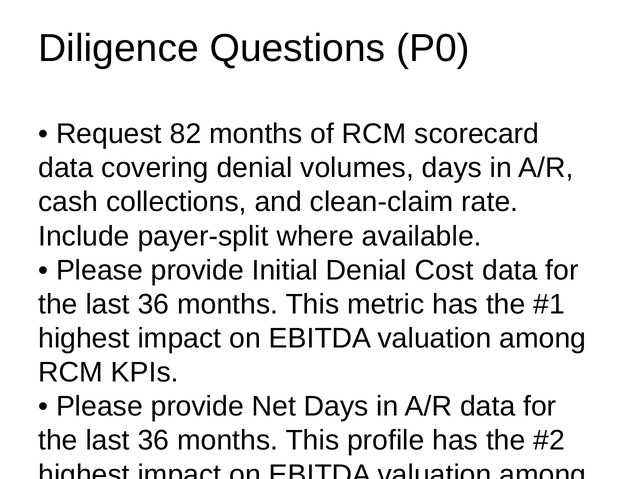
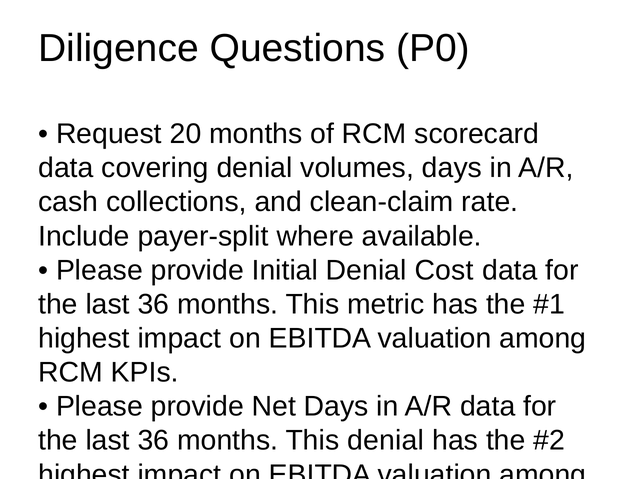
82: 82 -> 20 (185, 134)
This profile: profile -> denial (386, 441)
